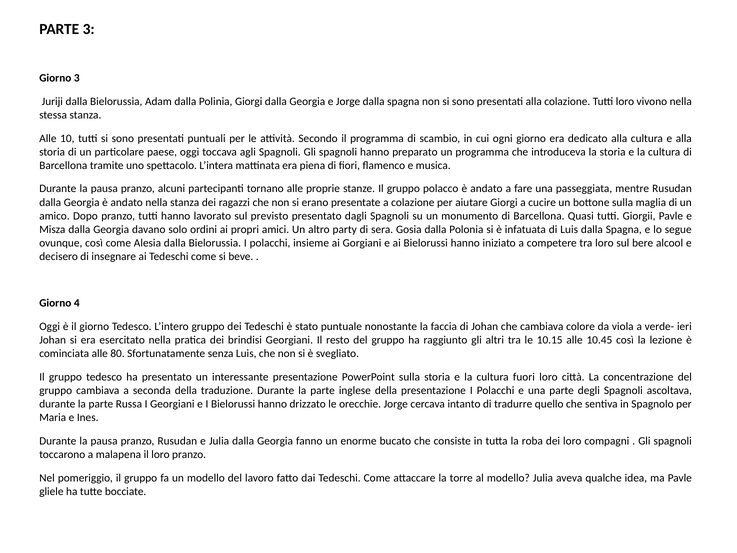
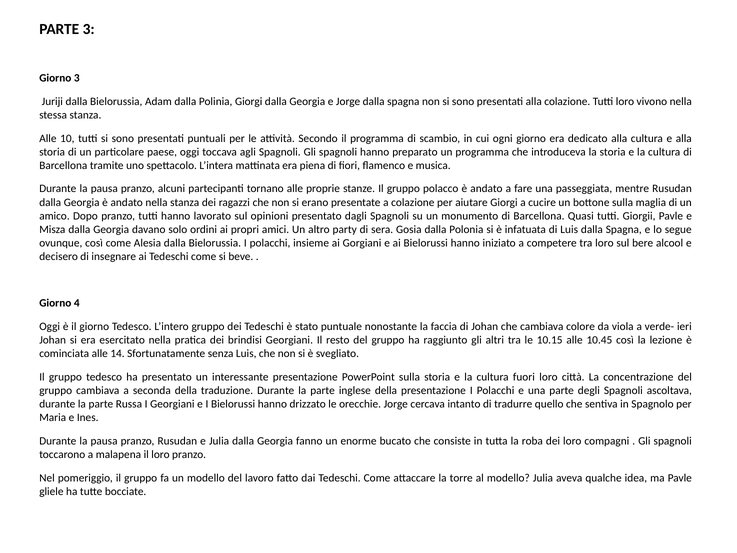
previsto: previsto -> opinioni (270, 216)
80: 80 -> 14 (118, 353)
